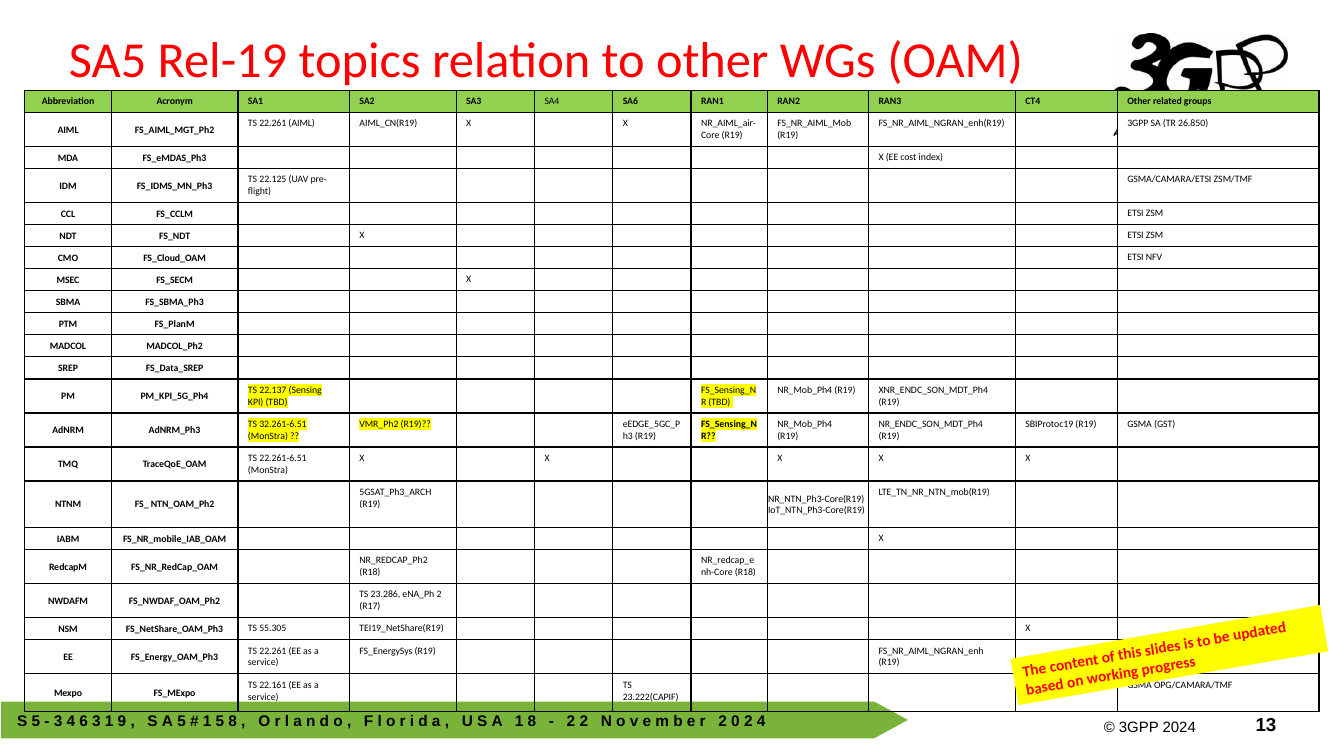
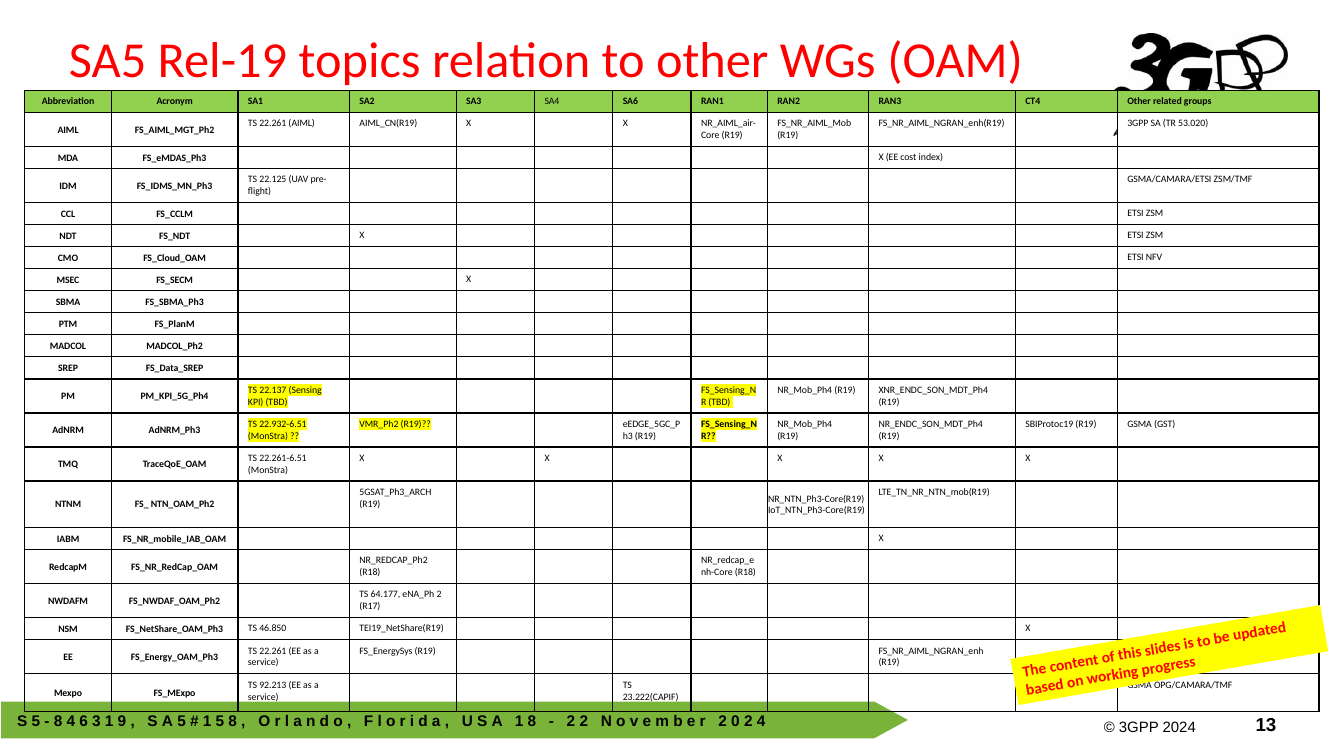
26.850: 26.850 -> 53.020 (1193, 123)
32.261-6.51: 32.261-6.51 -> 22.932-6.51 (283, 424)
23.286: 23.286 -> 64.177 (386, 595)
55.305: 55.305 -> 46.850 (273, 629)
22.161: 22.161 -> 92.213 (273, 685)
3: 3 -> 8 (58, 722)
